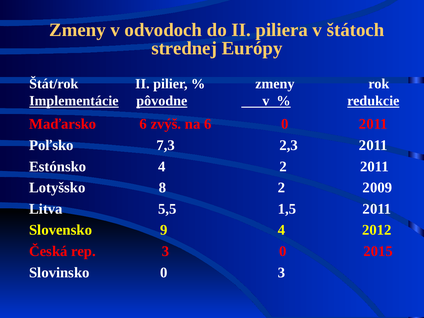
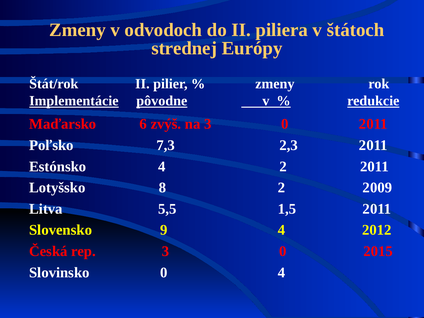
na 6: 6 -> 3 (208, 124)
0 3: 3 -> 4 (282, 272)
